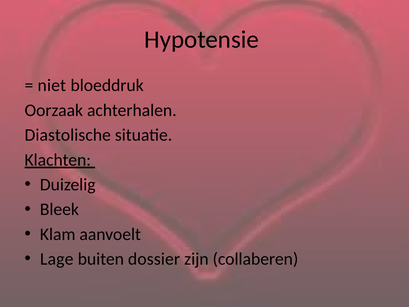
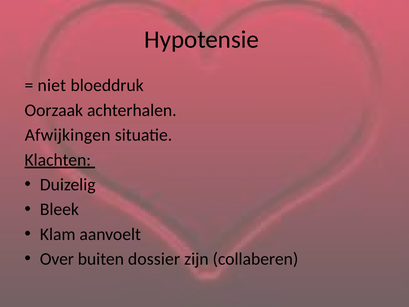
Diastolische: Diastolische -> Afwijkingen (68, 135)
Lage: Lage -> Over (57, 259)
